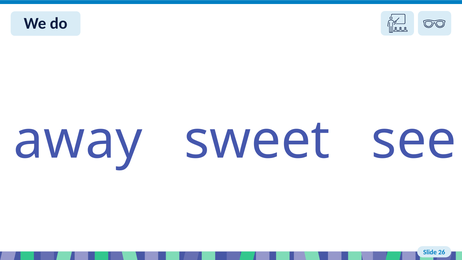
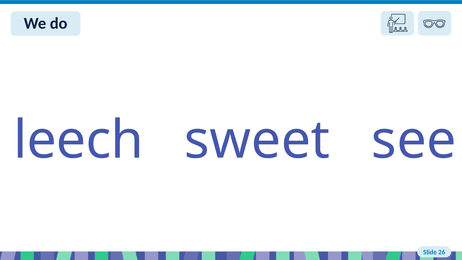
away: away -> leech (78, 140)
